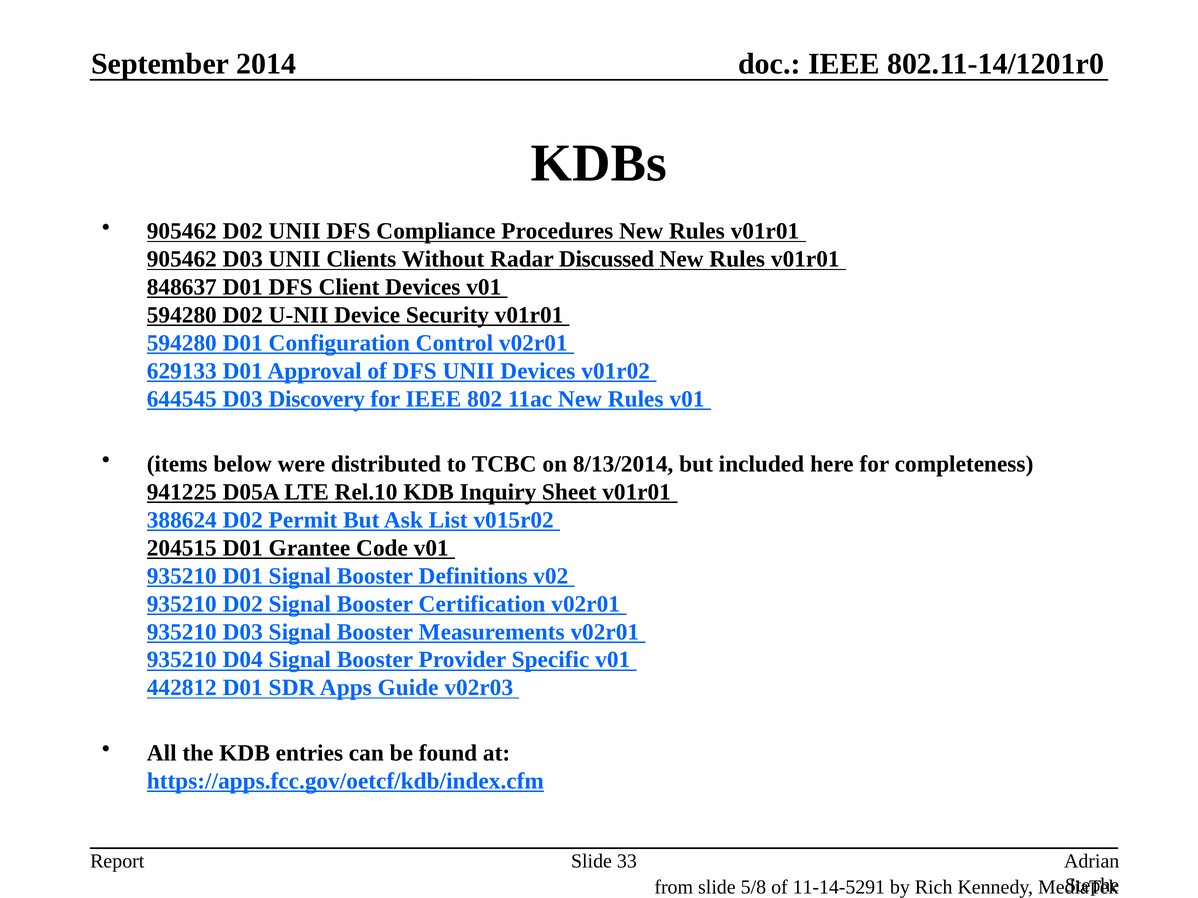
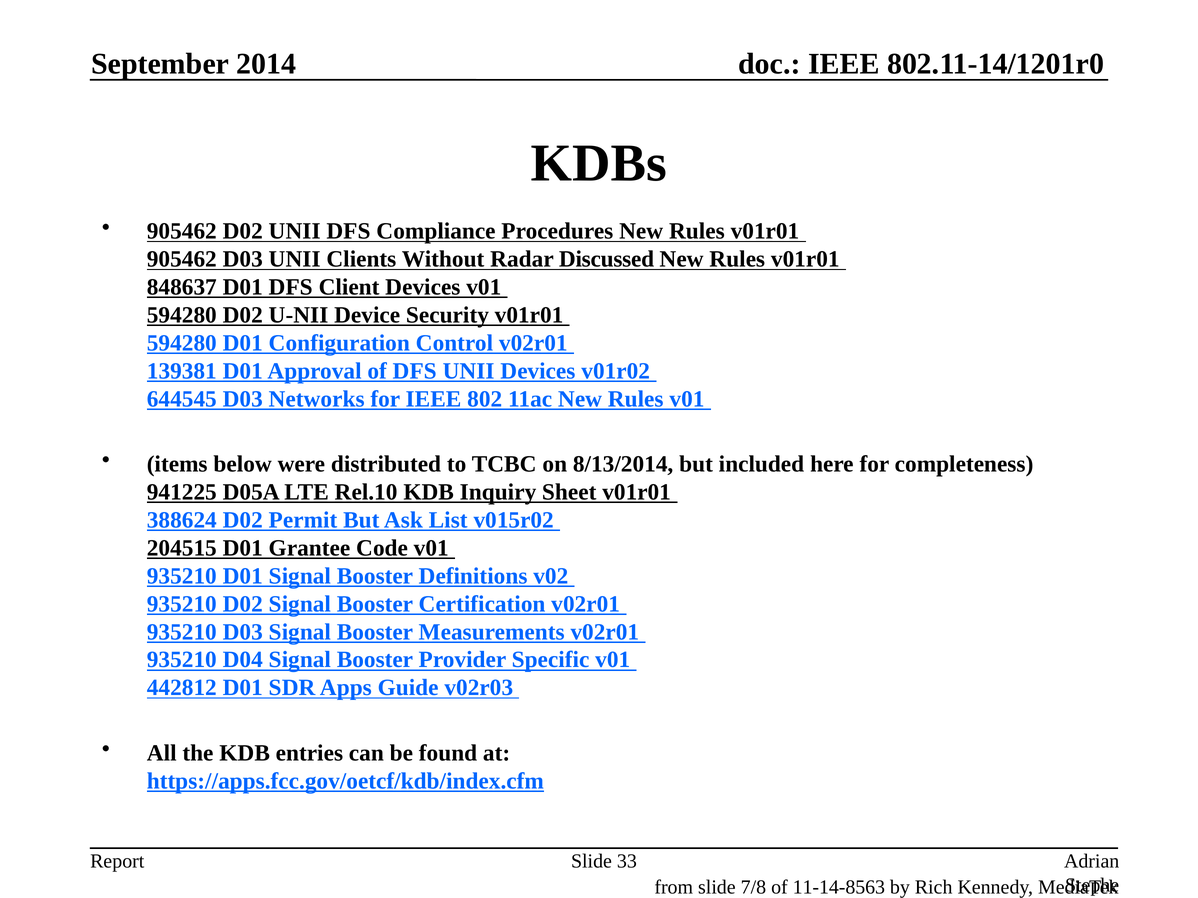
629133: 629133 -> 139381 (182, 371)
Discovery: Discovery -> Networks (317, 399)
5/8: 5/8 -> 7/8 (753, 888)
11-14-5291: 11-14-5291 -> 11-14-8563 (839, 888)
